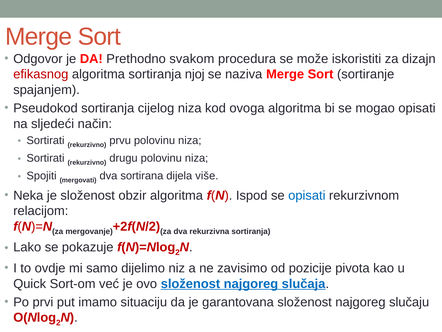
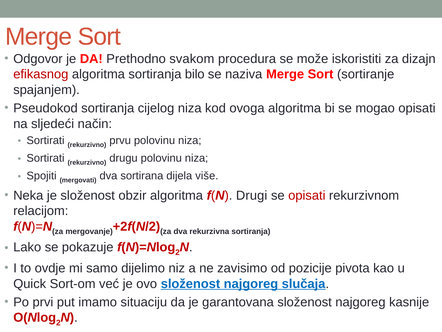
njoj: njoj -> bilo (195, 74)
Ispod: Ispod -> Drugi (252, 195)
opisati colour: blue -> red (307, 195)
slučaju: slučaju -> kasnije (409, 302)
